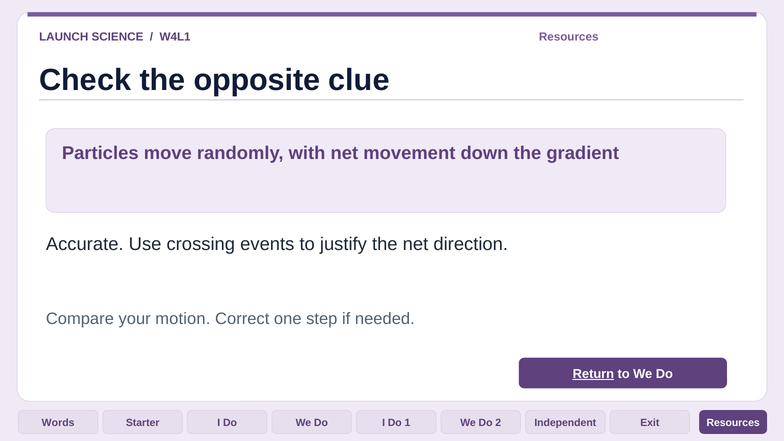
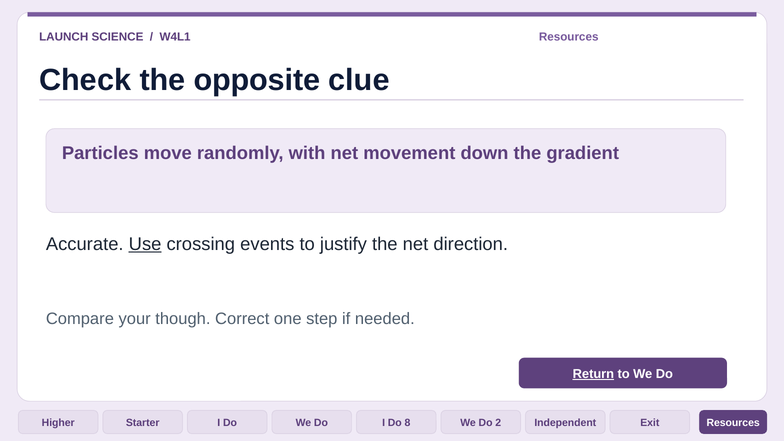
Use underline: none -> present (145, 244)
motion: motion -> though (183, 319)
Words: Words -> Higher (58, 423)
1: 1 -> 8 (407, 423)
